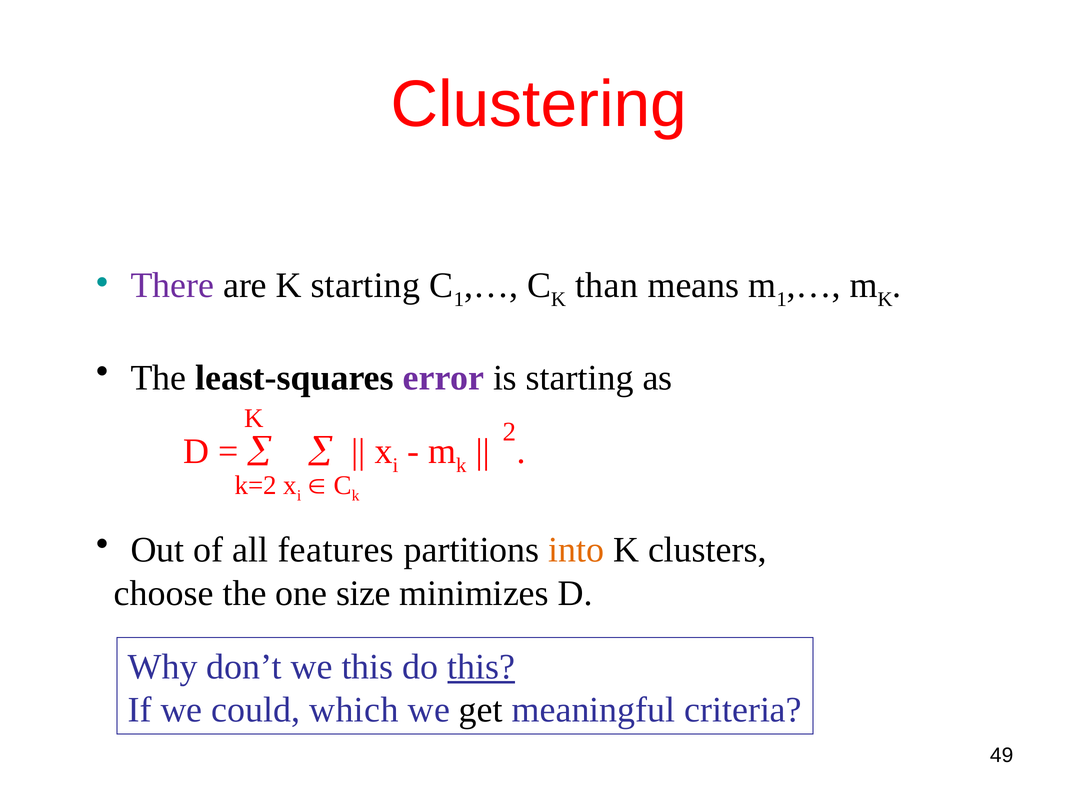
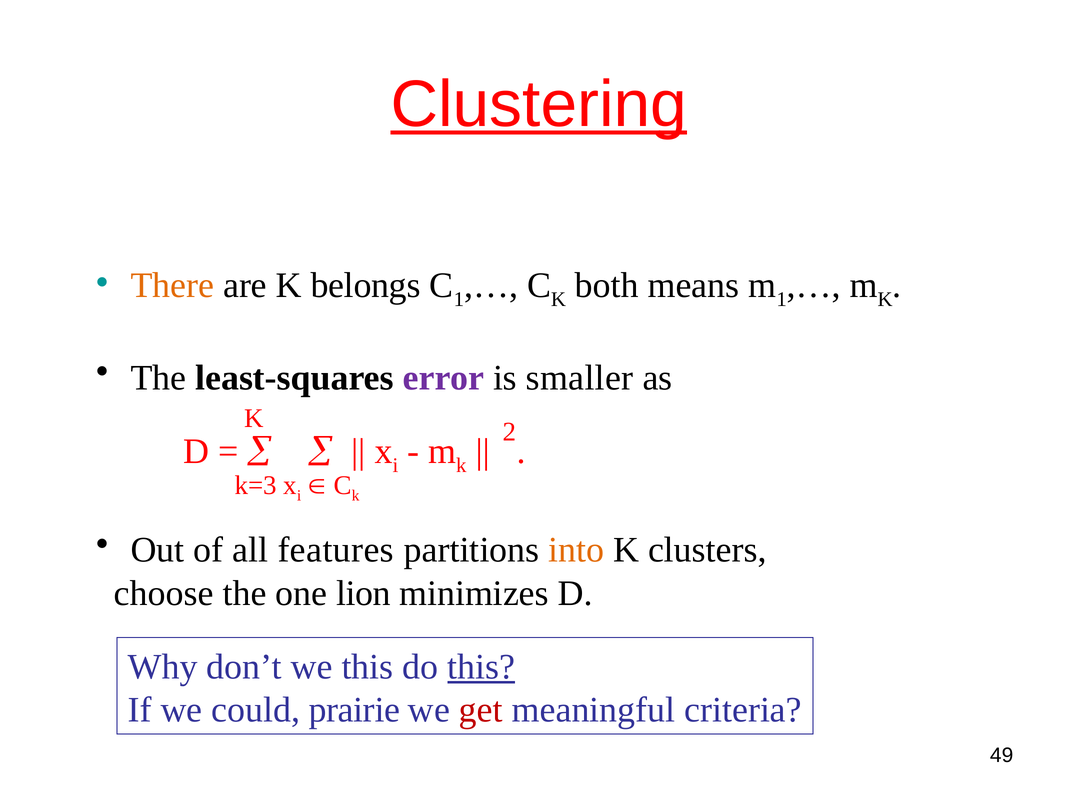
Clustering underline: none -> present (539, 104)
There colour: purple -> orange (172, 286)
K starting: starting -> belongs (366, 286)
than: than -> both (607, 286)
is starting: starting -> smaller (580, 378)
k=2: k=2 -> k=3 (256, 485)
size: size -> lion (363, 594)
which: which -> prairie (354, 710)
get colour: black -> red (481, 710)
